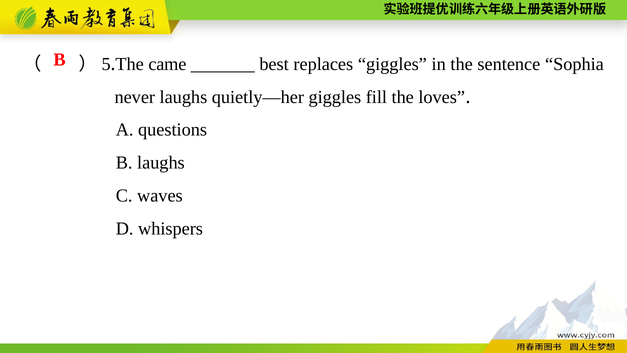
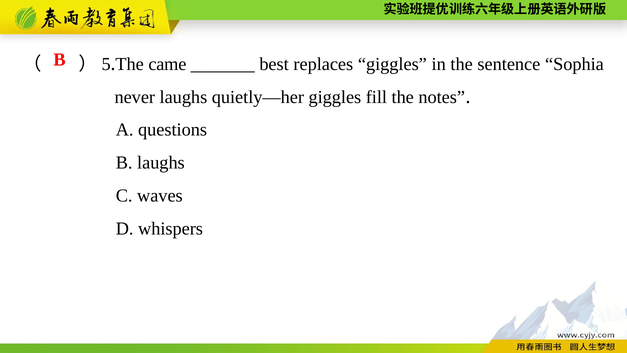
loves: loves -> notes (442, 97)
